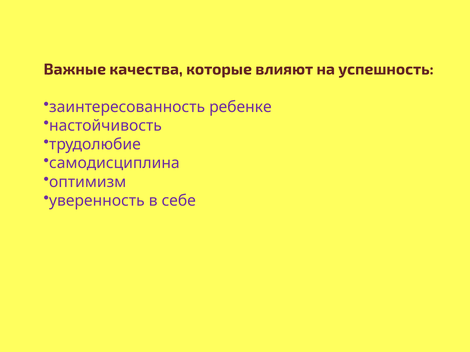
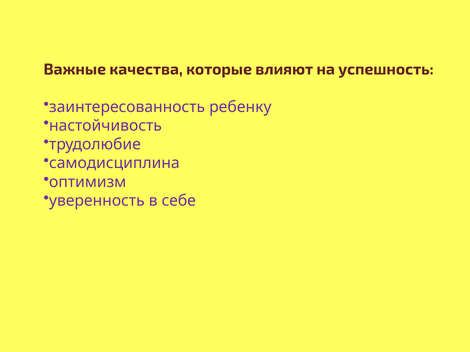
ребенке: ребенке -> ребенку (240, 107)
